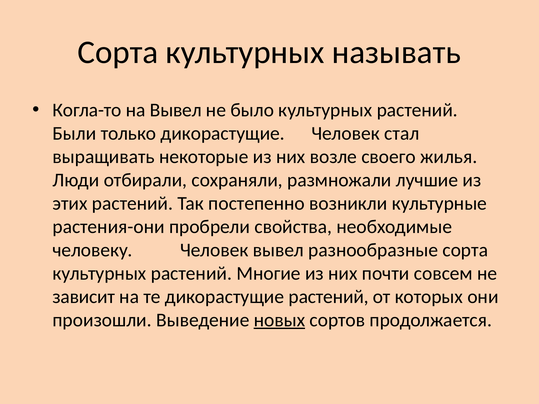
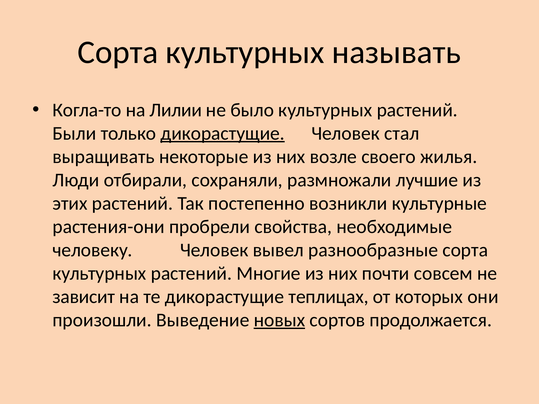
на Вывел: Вывел -> Лилии (176, 110)
дикорастущие underline: none -> present (223, 133)
дикорастущие растений: растений -> теплицах (329, 297)
